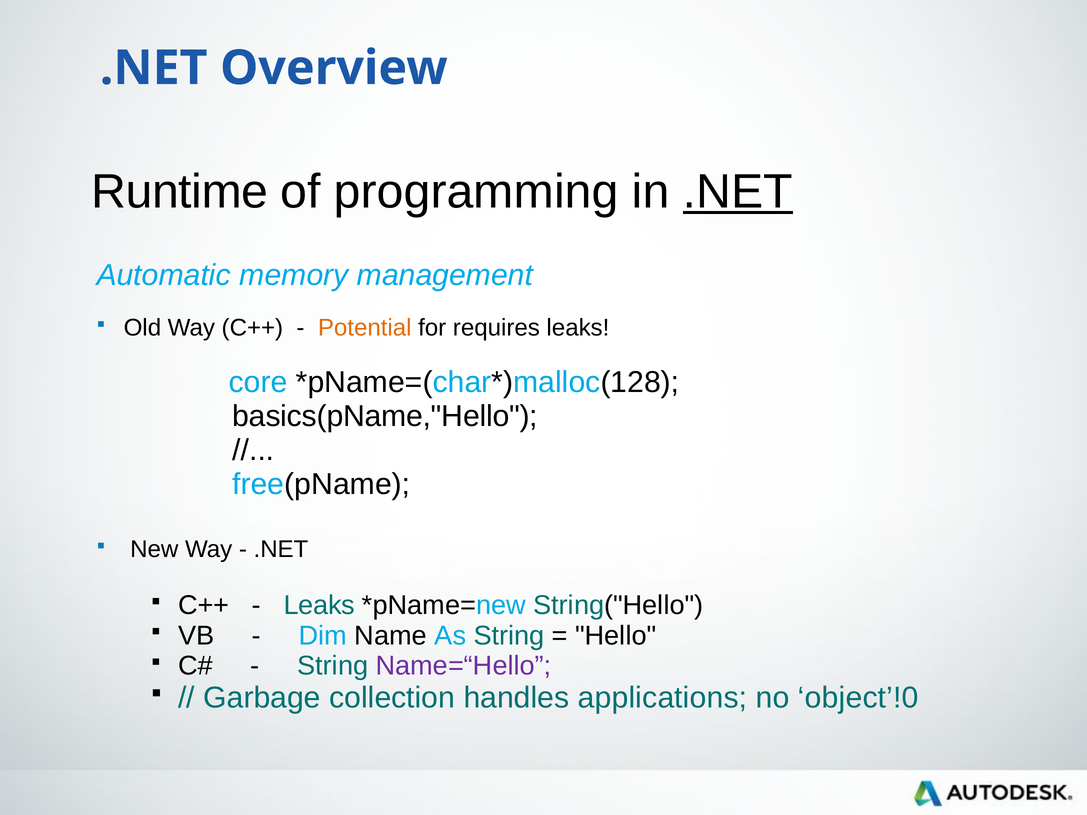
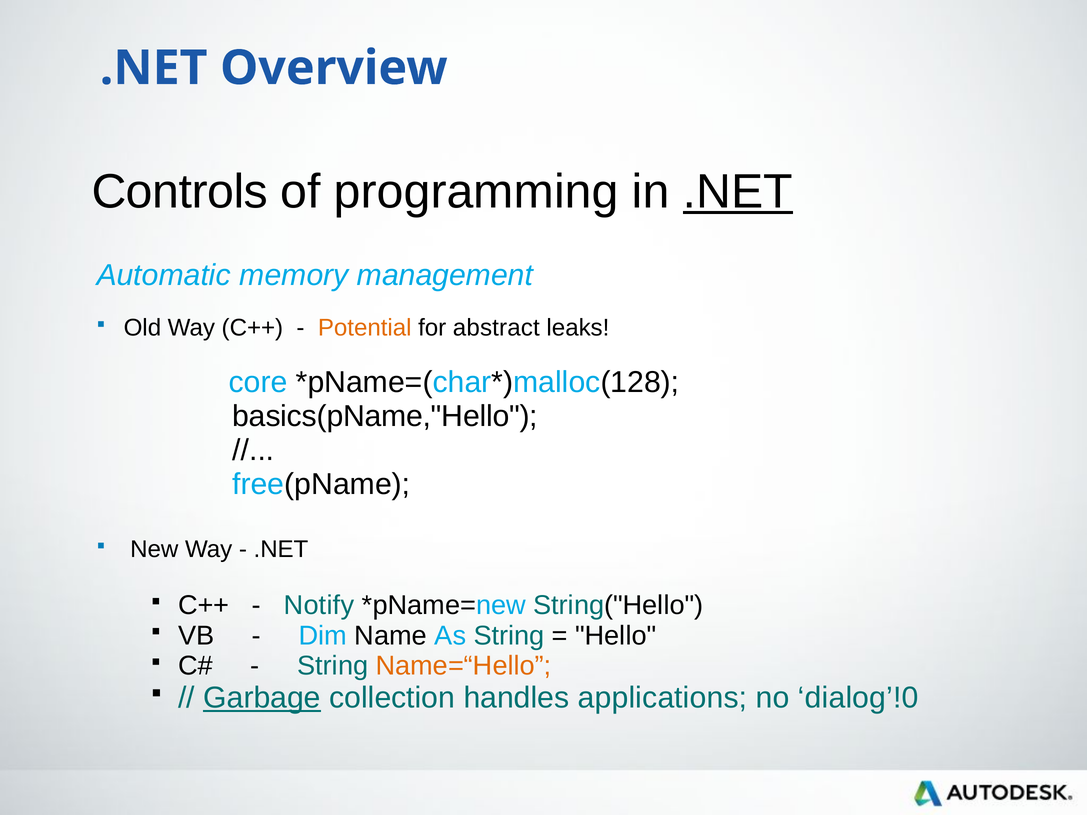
Runtime: Runtime -> Controls (180, 192)
requires: requires -> abstract (496, 328)
Leaks: Leaks -> Notify (319, 606)
Name=“Hello colour: purple -> orange (464, 666)
Garbage underline: none -> present (262, 698)
object’!0: object’!0 -> dialog’!0 (858, 698)
